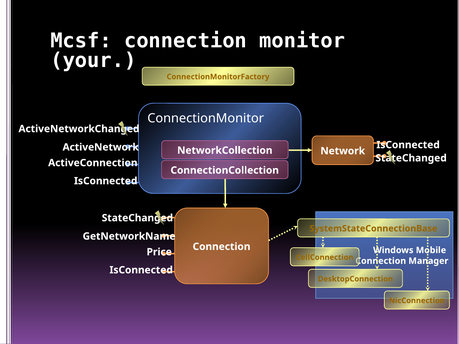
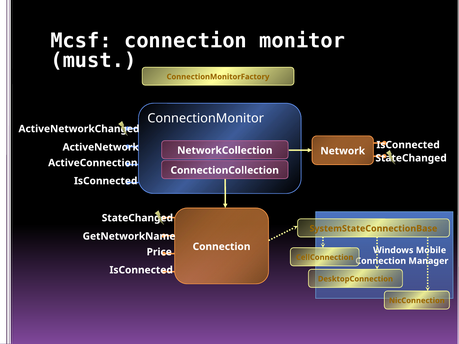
your: your -> must (93, 60)
